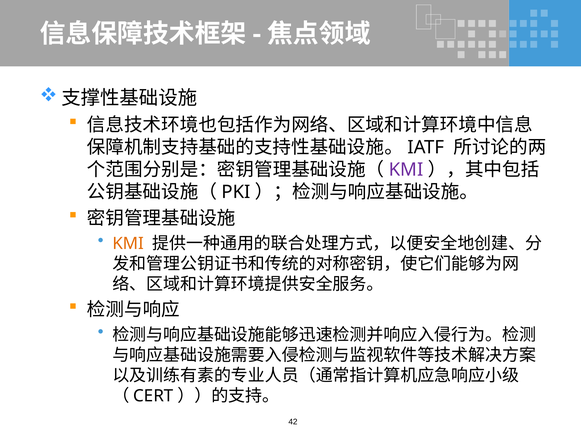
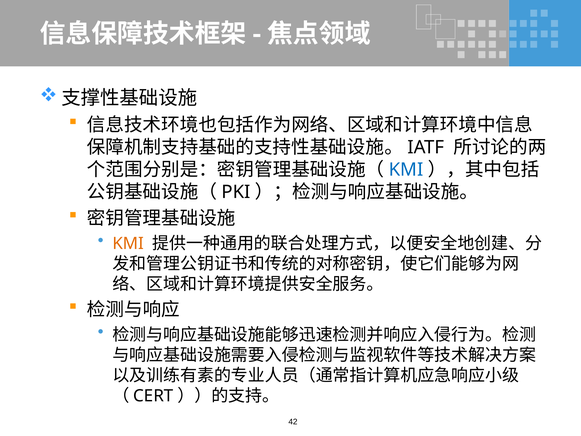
KMI colour: purple -> blue (406, 170)
